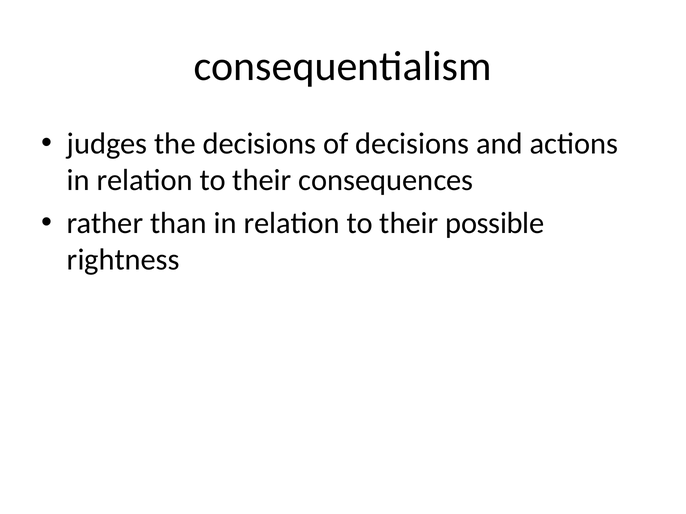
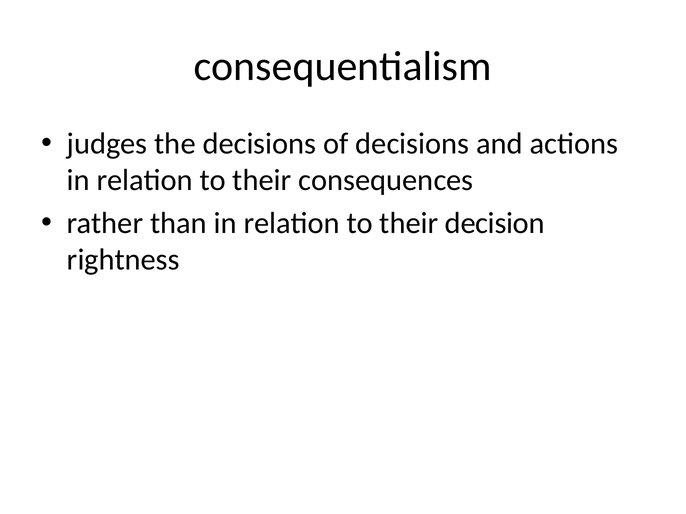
possible: possible -> decision (495, 223)
